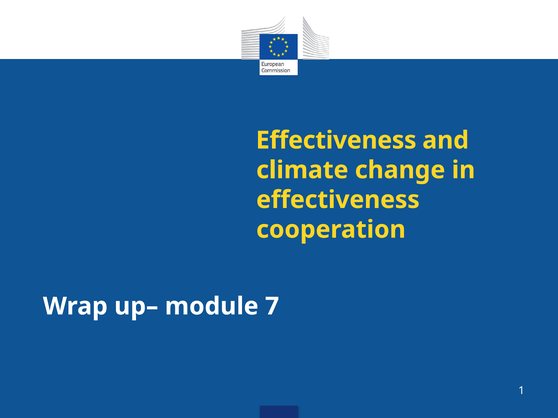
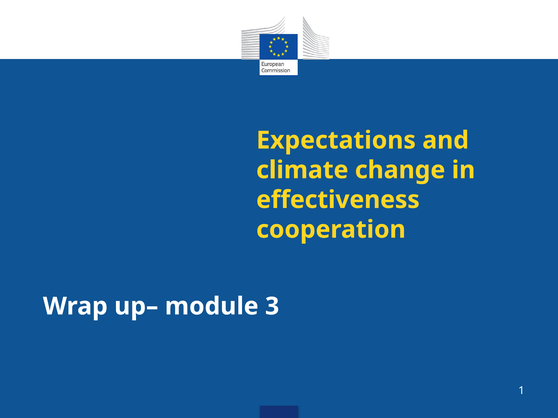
Effectiveness: Effectiveness -> Expectations (336, 140)
7: 7 -> 3 (272, 307)
